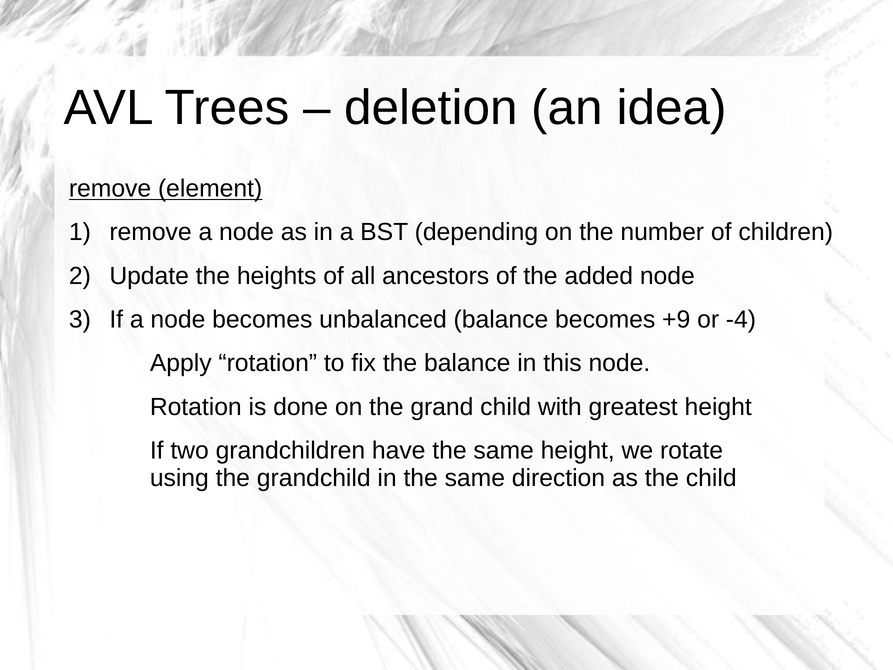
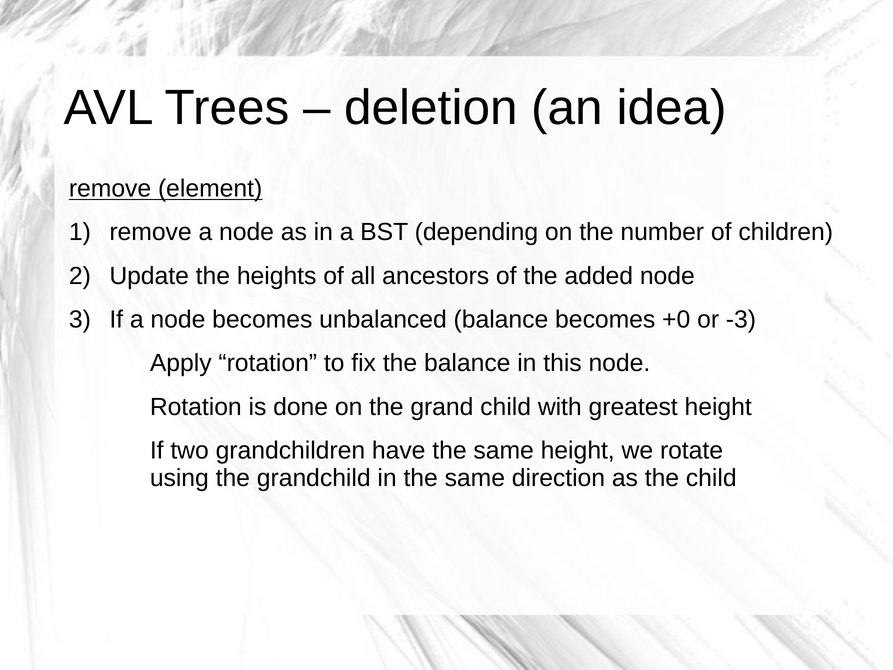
+9: +9 -> +0 (676, 319)
-4: -4 -> -3 (741, 319)
